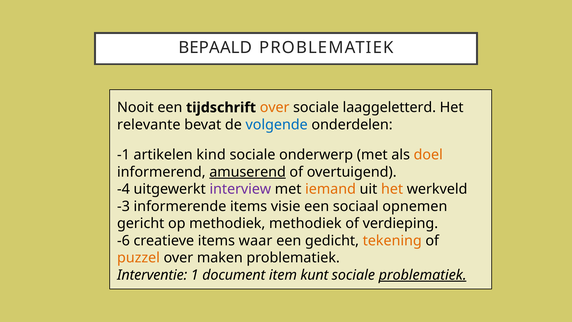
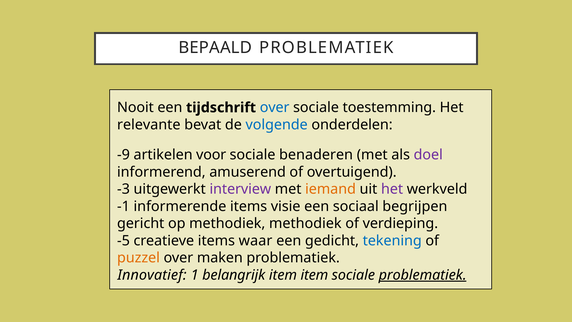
over colour: orange -> blue (275, 108)
laaggeletterd: laaggeletterd -> toestemming (389, 108)
-1: -1 -> -9 (123, 155)
kind: kind -> voor (211, 155)
onderwerp: onderwerp -> benaderen (316, 155)
doel colour: orange -> purple (428, 155)
amuserend underline: present -> none (248, 172)
-4: -4 -> -3 (123, 189)
het colour: orange -> purple (392, 189)
-3: -3 -> -1 (123, 206)
opnemen: opnemen -> begrijpen (415, 206)
-6: -6 -> -5 (123, 240)
tekening colour: orange -> blue (392, 240)
Interventie: Interventie -> Innovatief (152, 275)
document: document -> belangrijk (234, 275)
item kunt: kunt -> item (314, 275)
